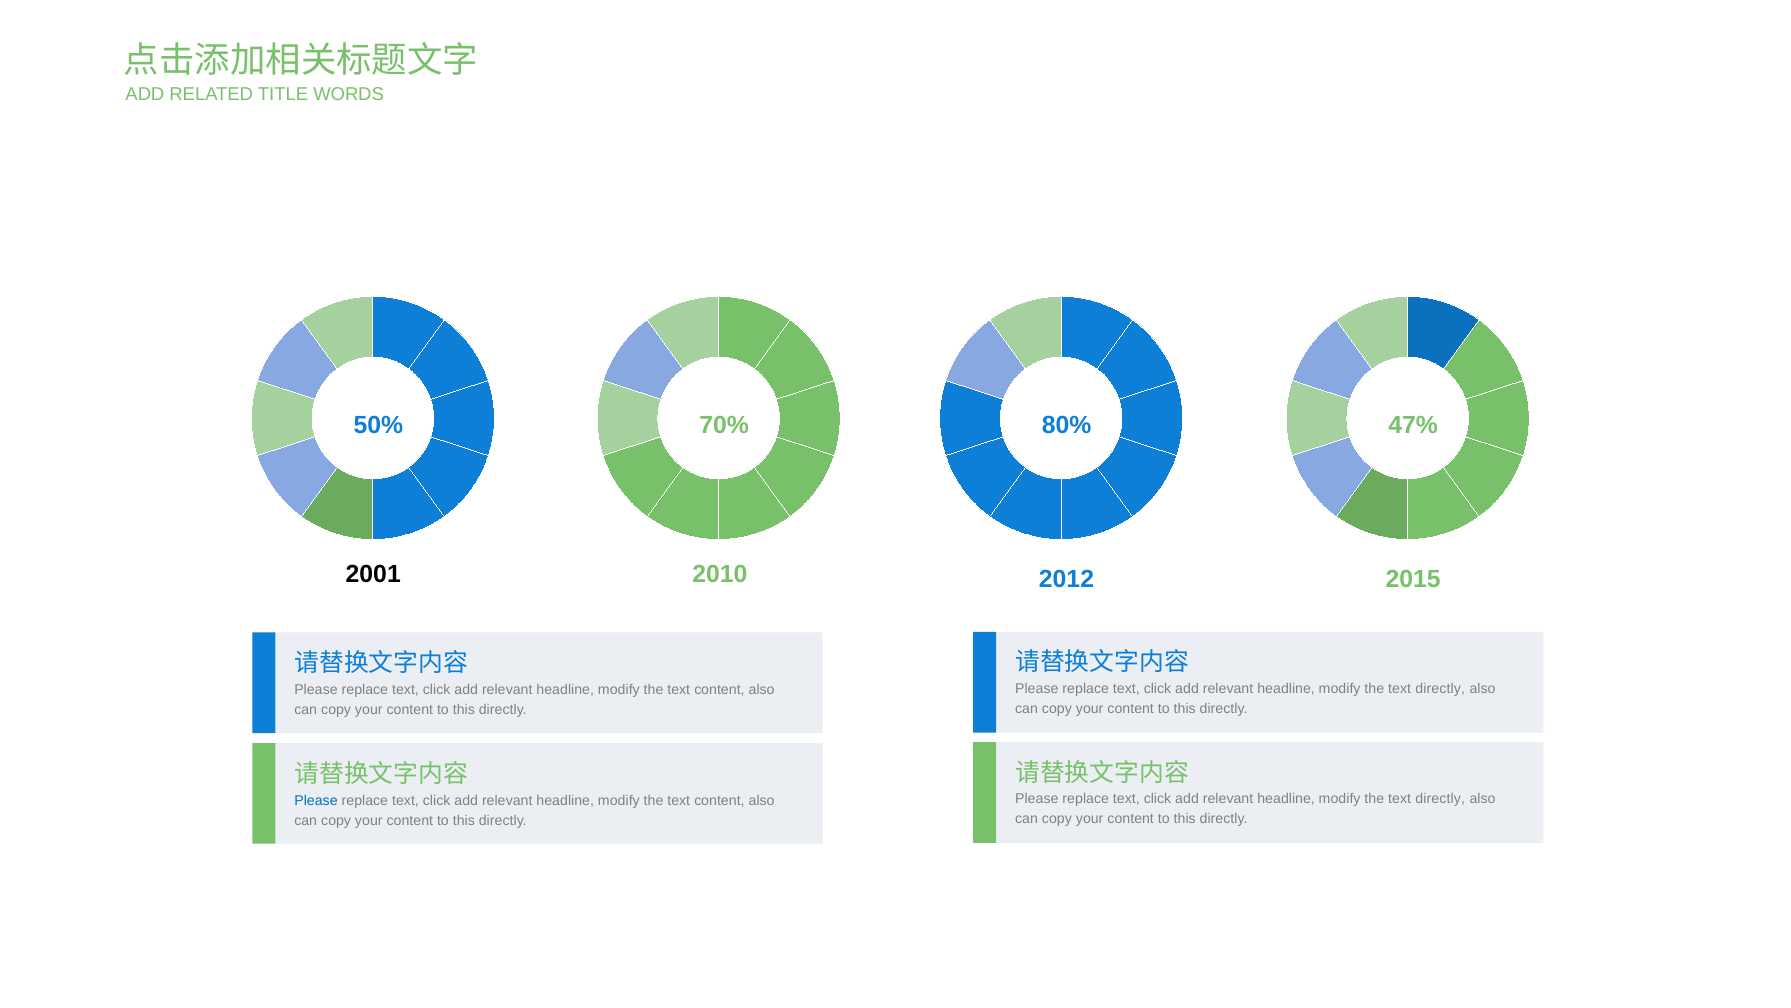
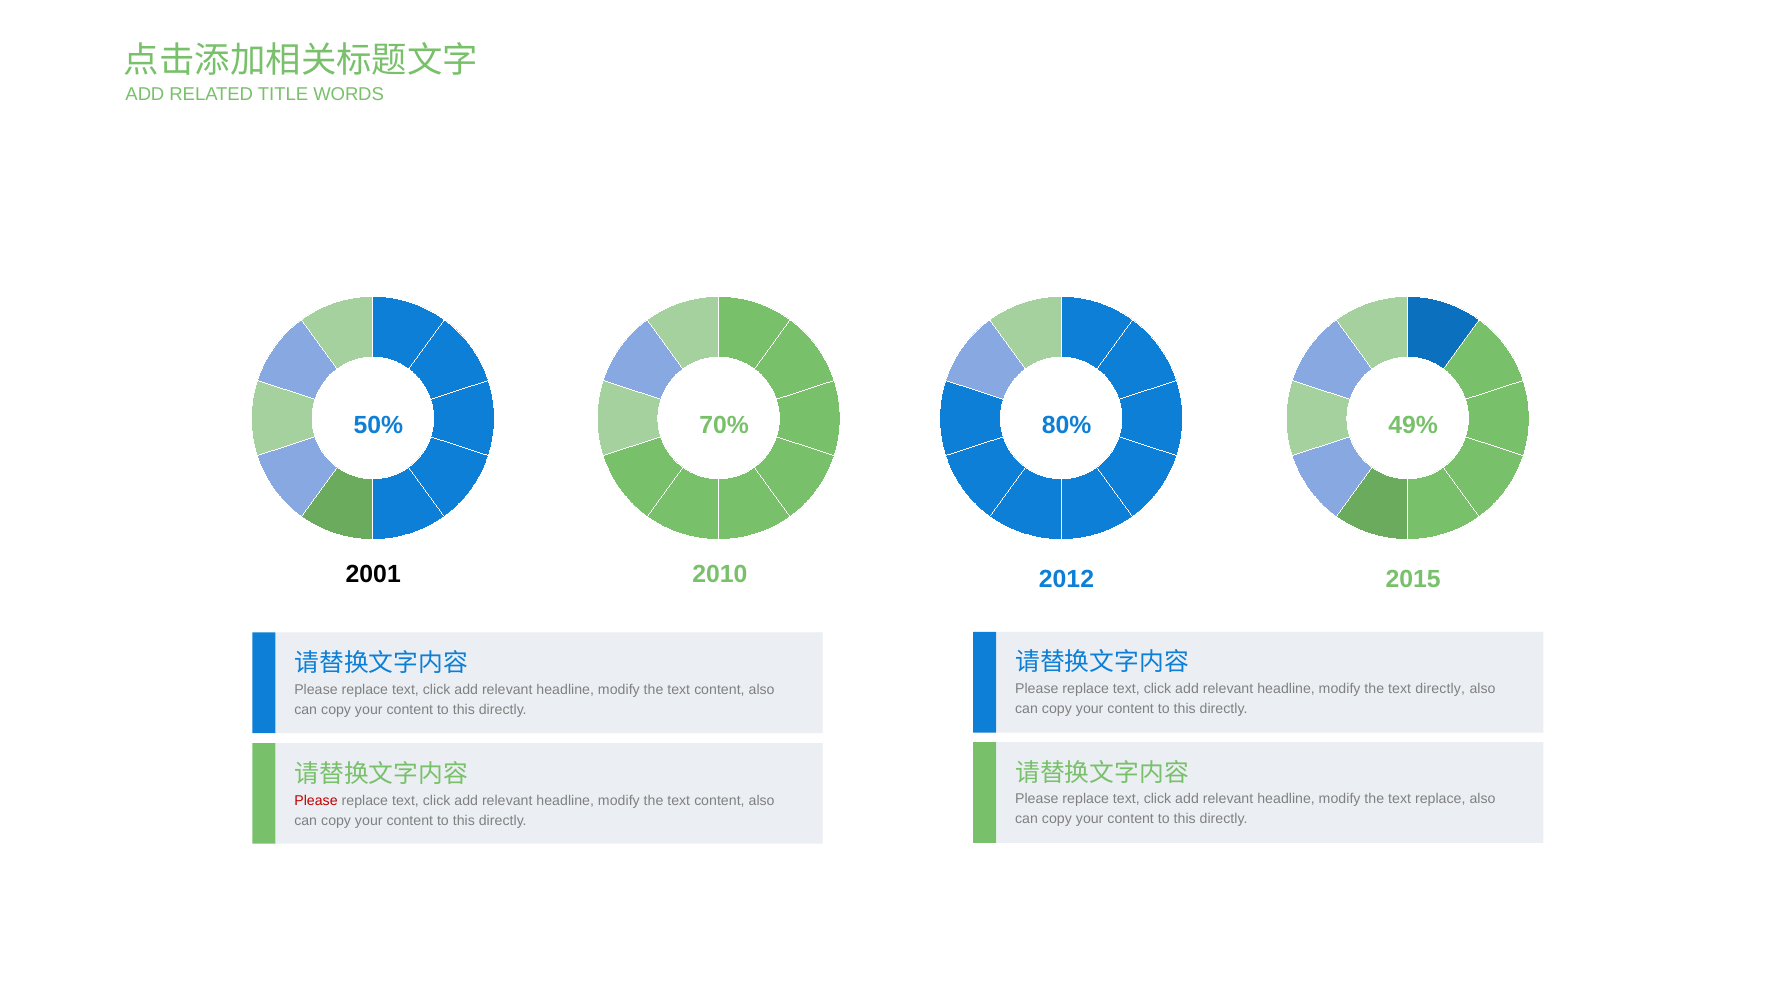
47%: 47% -> 49% (1413, 425)
directly: directly -> replace (1440, 798)
Please colour: blue -> red (316, 800)
